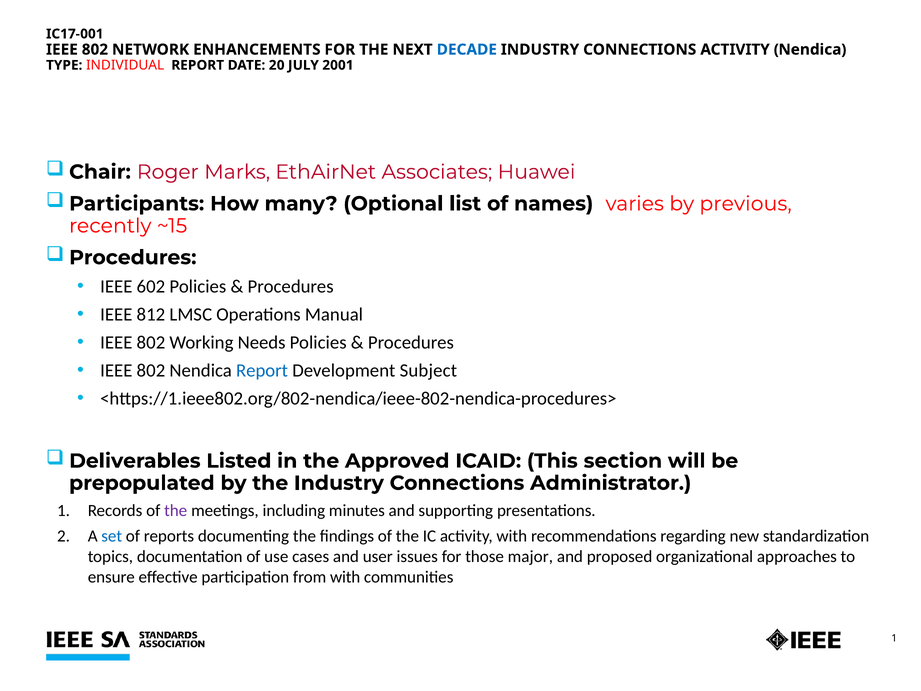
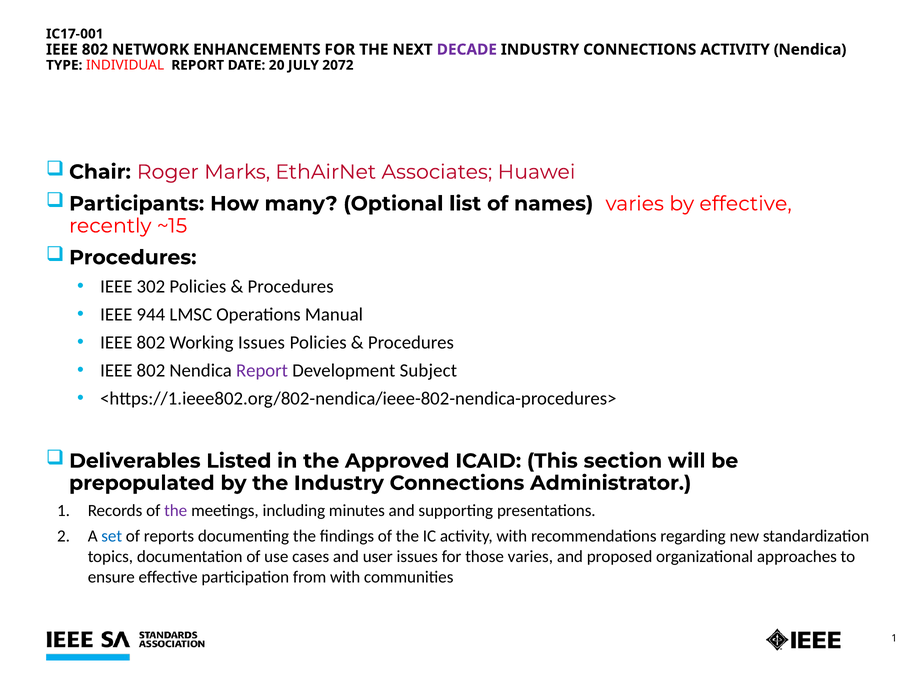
DECADE colour: blue -> purple (467, 50)
2001: 2001 -> 2072 (338, 65)
by previous: previous -> effective (746, 204)
602: 602 -> 302 (151, 286)
812: 812 -> 944 (151, 314)
Working Needs: Needs -> Issues (261, 342)
Report colour: blue -> purple (262, 370)
those major: major -> varies (530, 556)
